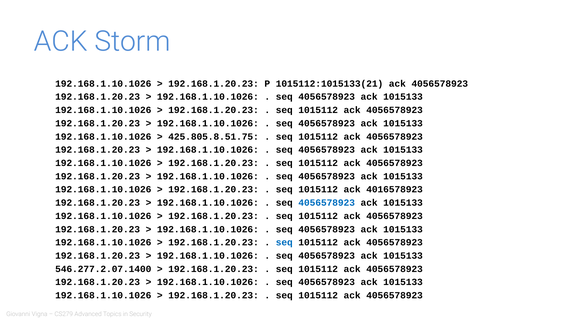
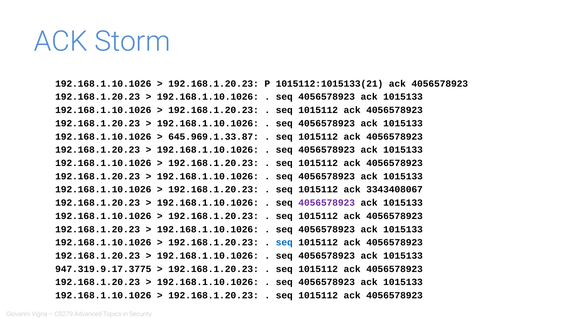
425.805.8.51.75: 425.805.8.51.75 -> 645.969.1.33.87 (214, 136)
4016578923: 4016578923 -> 3343408067 (395, 189)
4056578923 colour: blue -> purple (327, 202)
546.277.2.07.1400: 546.277.2.07.1400 -> 947.319.9.17.3775 (103, 268)
